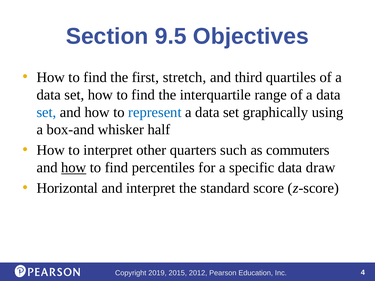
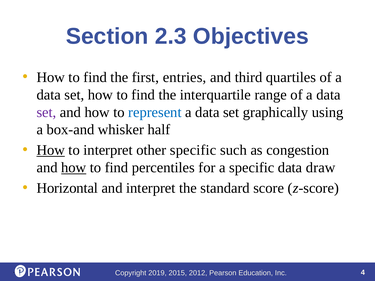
9.5: 9.5 -> 2.3 (171, 36)
stretch: stretch -> entries (185, 77)
set colour: blue -> purple (46, 112)
How underline: none -> present (51, 150)
other quarters: quarters -> specific (193, 150)
commuters: commuters -> congestion (298, 150)
